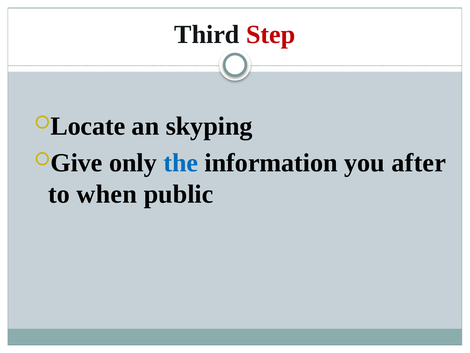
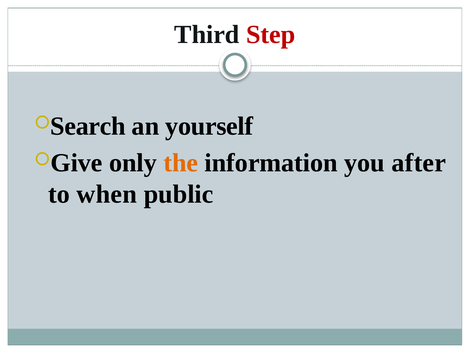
Locate: Locate -> Search (88, 126)
skyping: skyping -> yourself (209, 126)
the colour: blue -> orange (181, 163)
